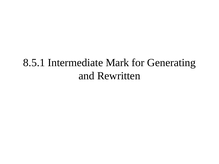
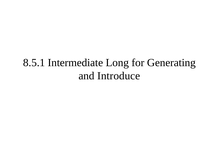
Mark: Mark -> Long (117, 63)
Rewritten: Rewritten -> Introduce (119, 76)
